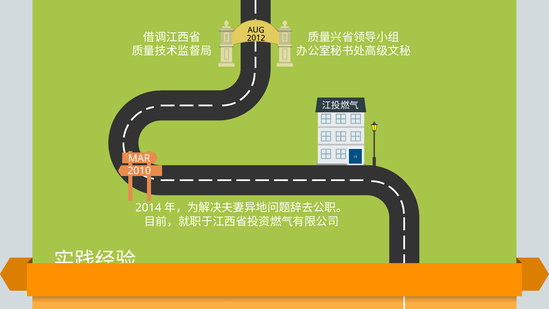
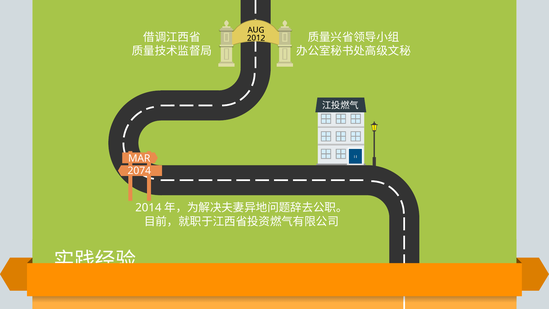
2010: 2010 -> 2074 (139, 171)
